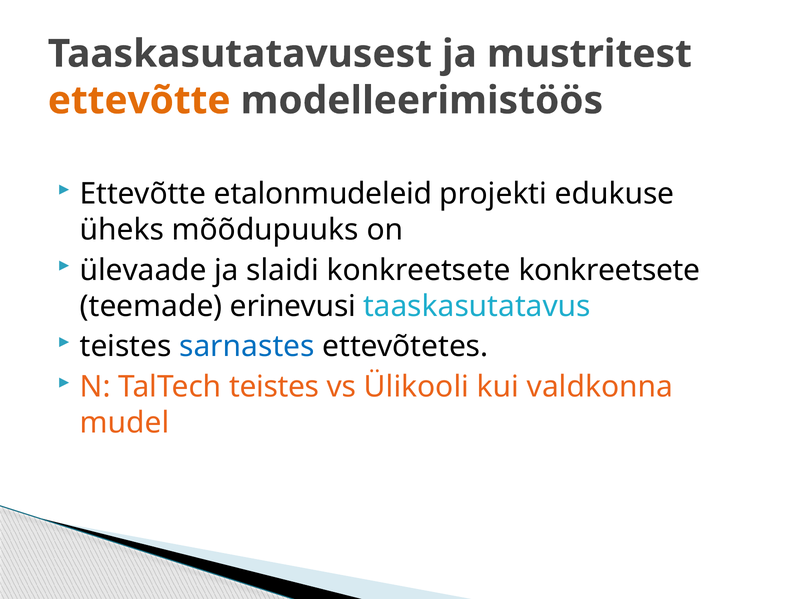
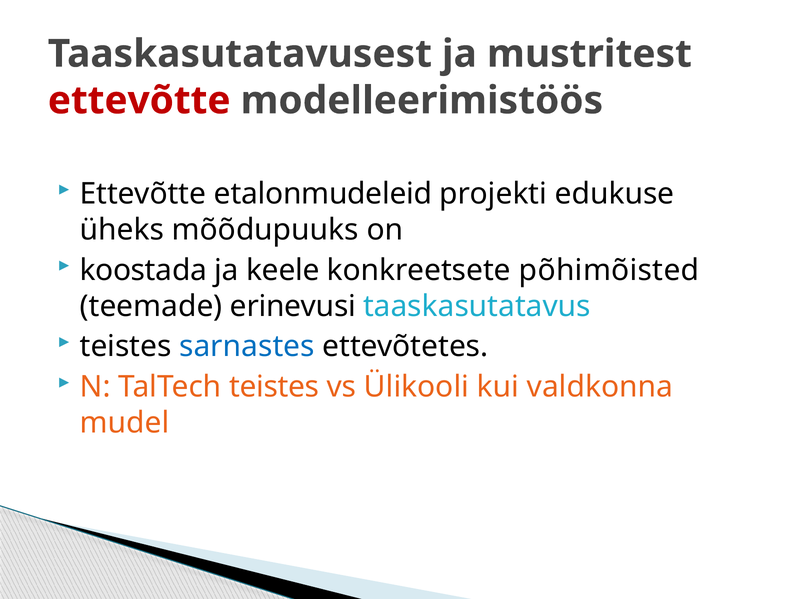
ettevõtte colour: orange -> red (139, 101)
ülevaade: ülevaade -> koostada (143, 270)
slaidi: slaidi -> keele (283, 270)
konkreetsete konkreetsete: konkreetsete -> põhimõisted (609, 270)
